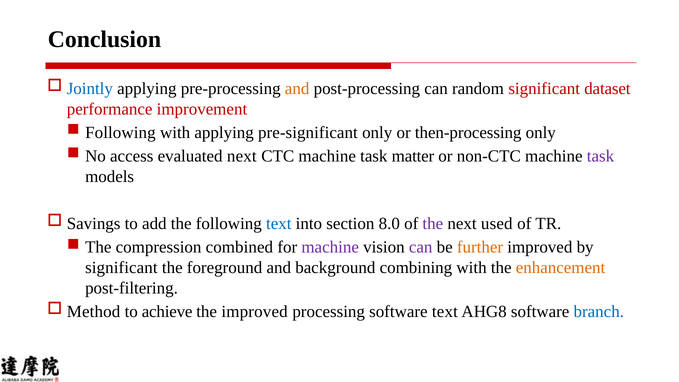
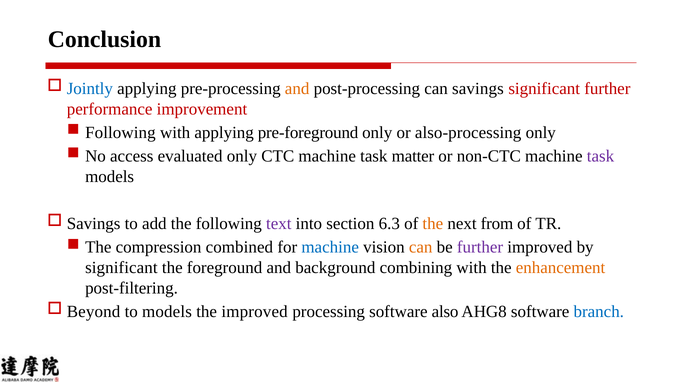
can random: random -> savings (478, 89)
significant dataset: dataset -> further (607, 89)
pre-significant: pre-significant -> pre-foreground (308, 133)
then-processing: then-processing -> also-processing (468, 133)
evaluated next: next -> only (242, 156)
text colour: blue -> purple (279, 224)
8.0: 8.0 -> 6.3 (389, 224)
the colour: purple -> orange (433, 224)
used: used -> from (497, 224)
machine colour: purple -> blue (330, 247)
can colour: purple -> orange (421, 247)
further colour: orange -> purple (480, 247)
Method: Method -> Beyond (94, 311)
to achieve: achieve -> models (167, 311)
software text: text -> also (445, 311)
